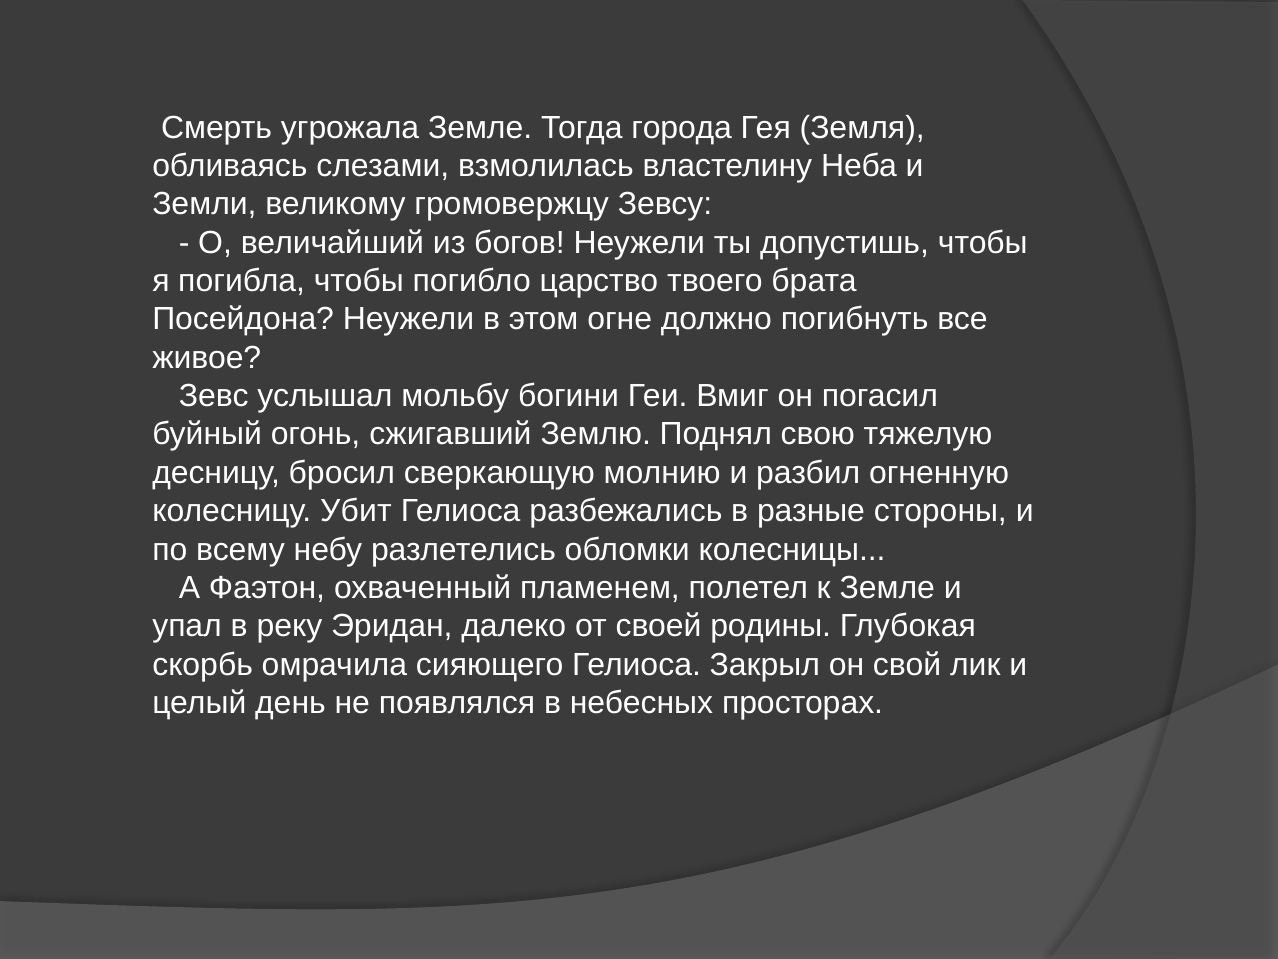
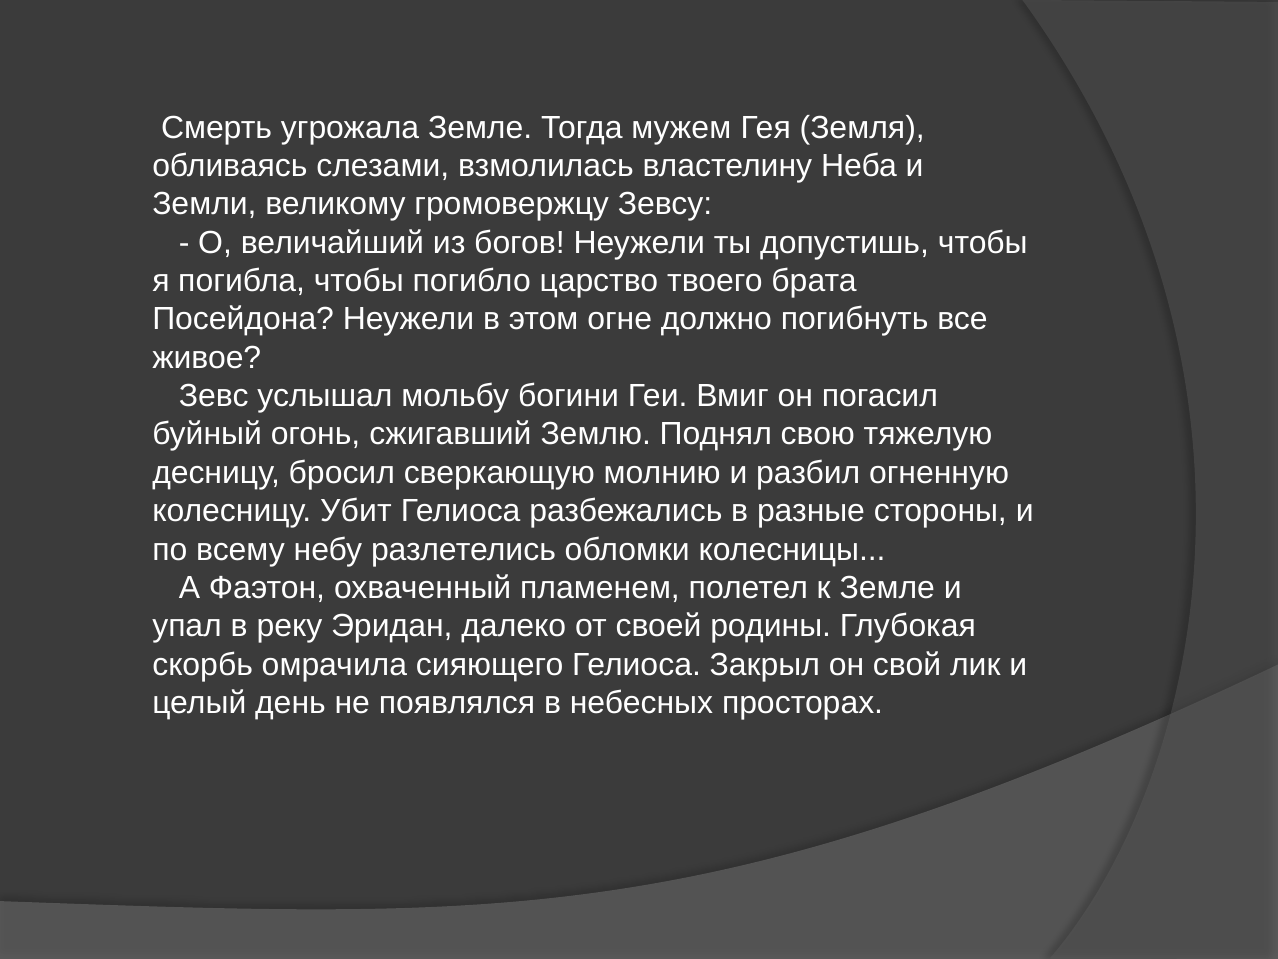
города: города -> мужем (681, 127)
